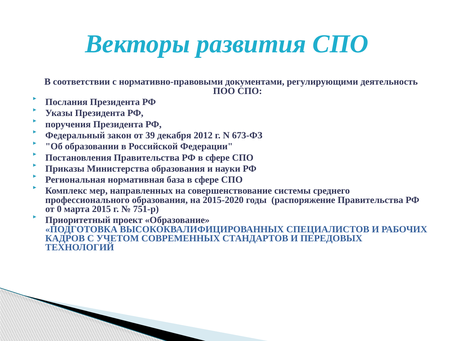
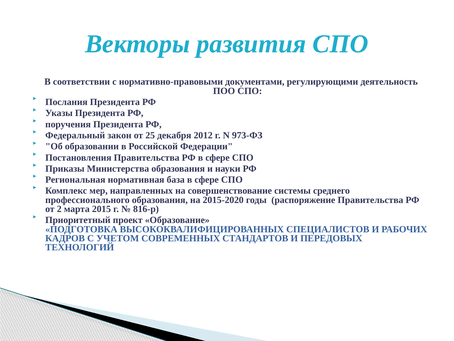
39: 39 -> 25 (150, 135)
673-ФЗ: 673-ФЗ -> 973-ФЗ (247, 135)
0: 0 -> 2 (59, 209)
751-р: 751-р -> 816-р (146, 209)
